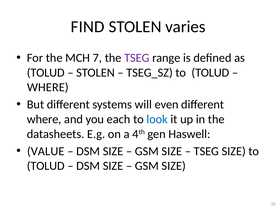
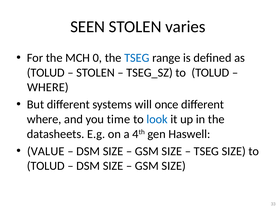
FIND: FIND -> SEEN (88, 27)
7: 7 -> 0 (97, 58)
TSEG colour: purple -> blue (137, 58)
even: even -> once (167, 105)
each: each -> time (119, 119)
